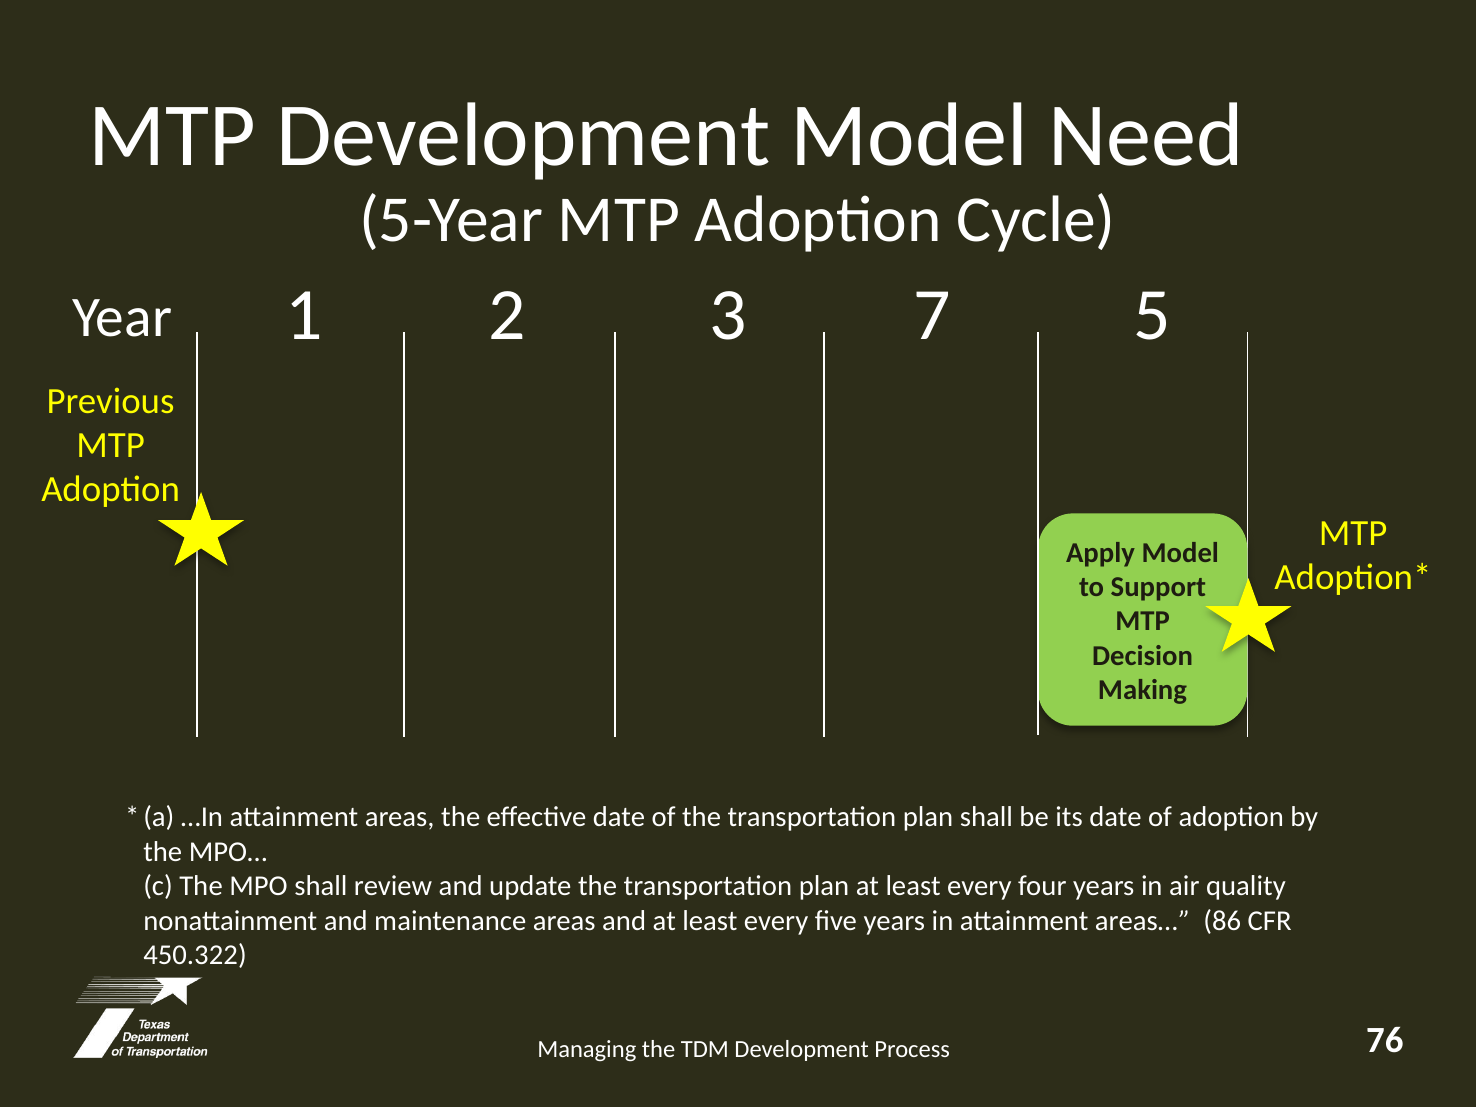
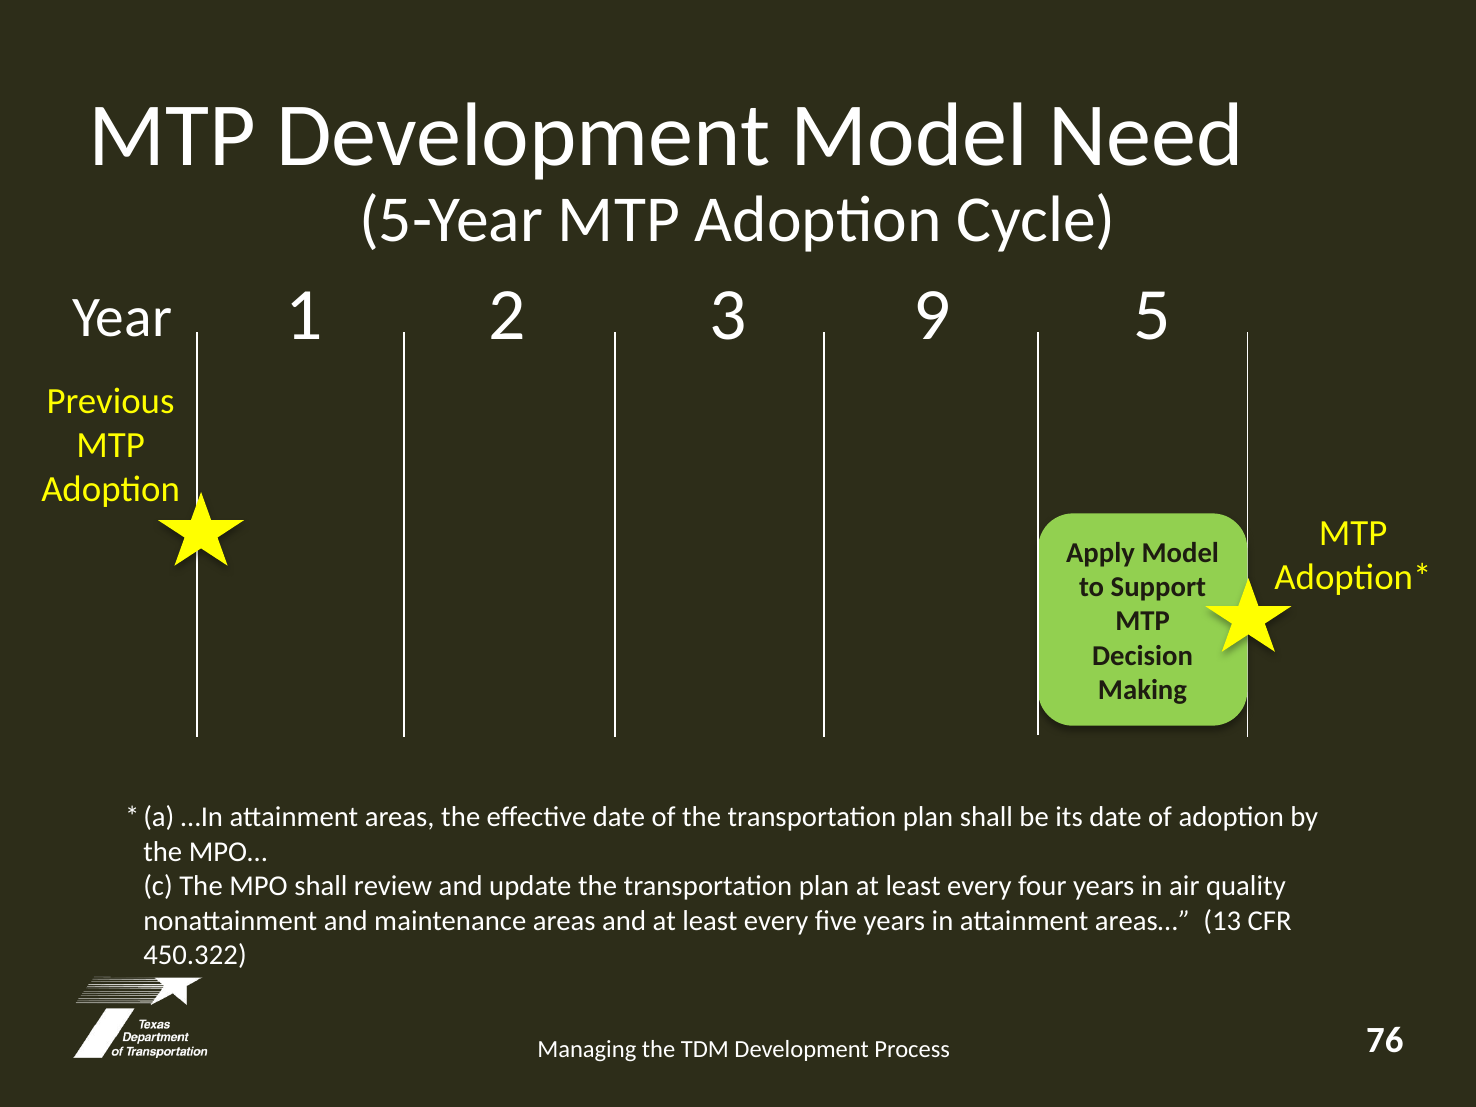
7: 7 -> 9 (932, 315)
86: 86 -> 13 (1222, 921)
